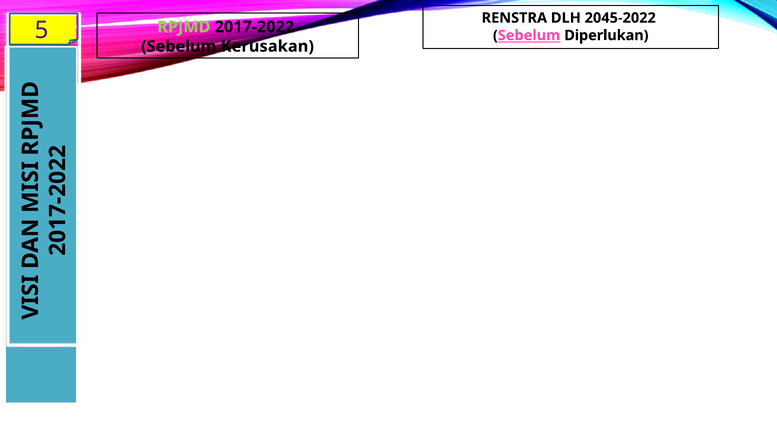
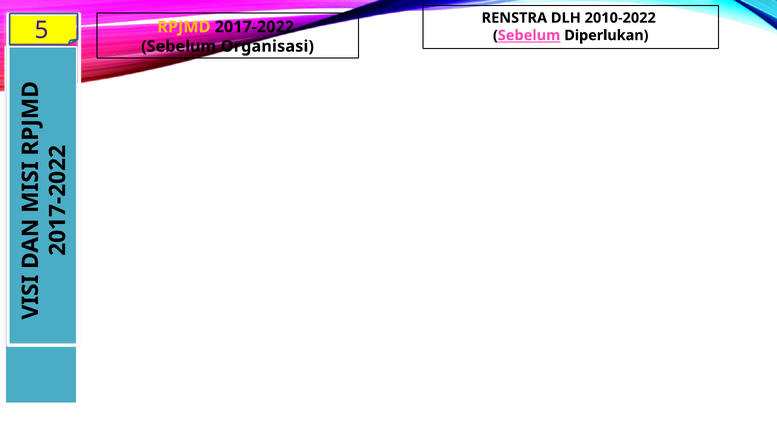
2045-2022: 2045-2022 -> 2010-2022 (620, 18)
RPJMD colour: light green -> yellow (184, 27)
Kerusakan: Kerusakan -> Organisasi (267, 46)
